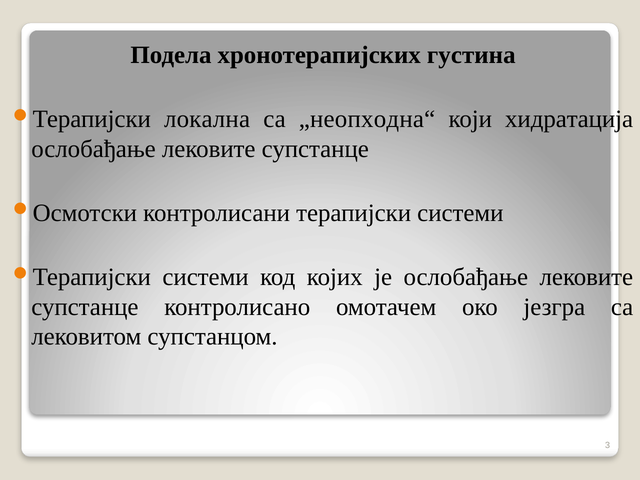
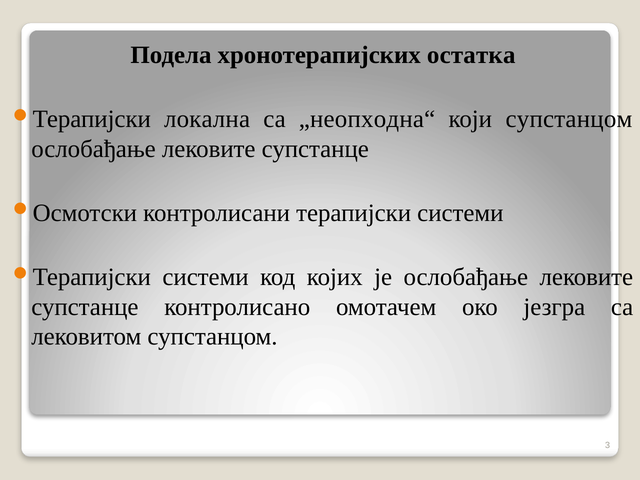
густина: густина -> остатка (471, 55)
који хидратација: хидратација -> супстанцом (569, 119)
